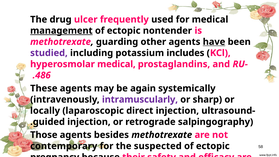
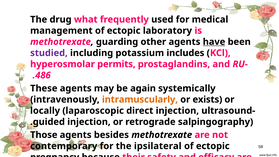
ulcer: ulcer -> what (86, 19)
management underline: present -> none (61, 31)
nontender: nontender -> laboratory (167, 31)
hyperosmolar medical: medical -> permits (116, 64)
intramuscularly colour: purple -> orange (140, 99)
sharp: sharp -> exists (207, 99)
suspected: suspected -> ipsilateral (158, 146)
